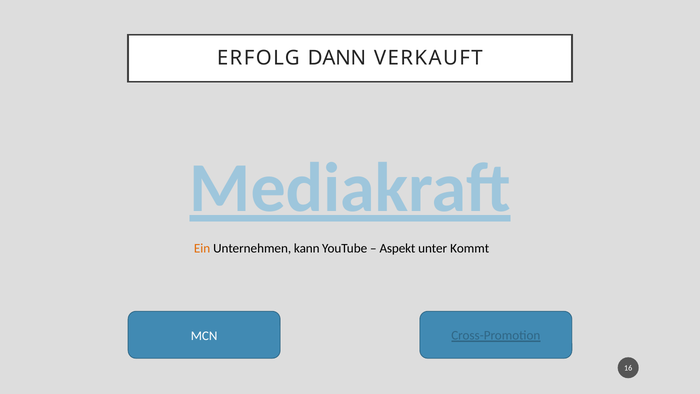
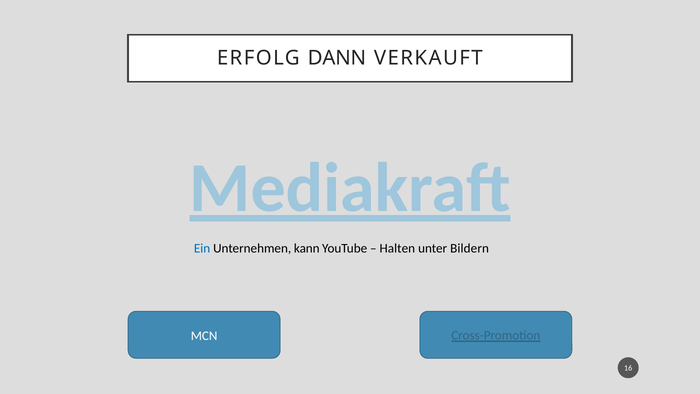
Ein colour: orange -> blue (202, 248)
Aspekt: Aspekt -> Halten (397, 248)
Kommt: Kommt -> Bildern (470, 248)
